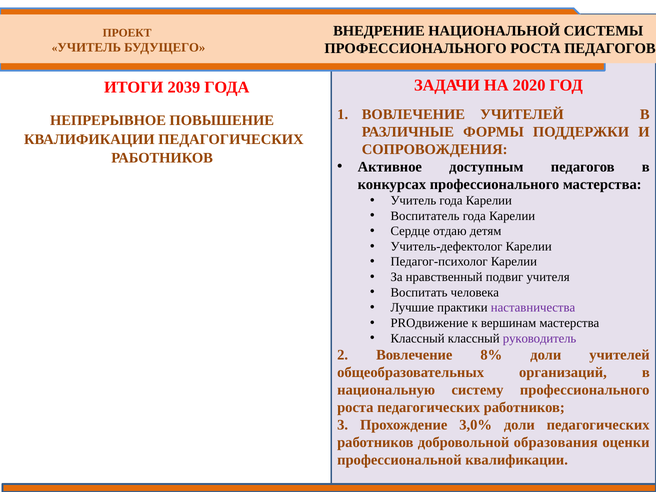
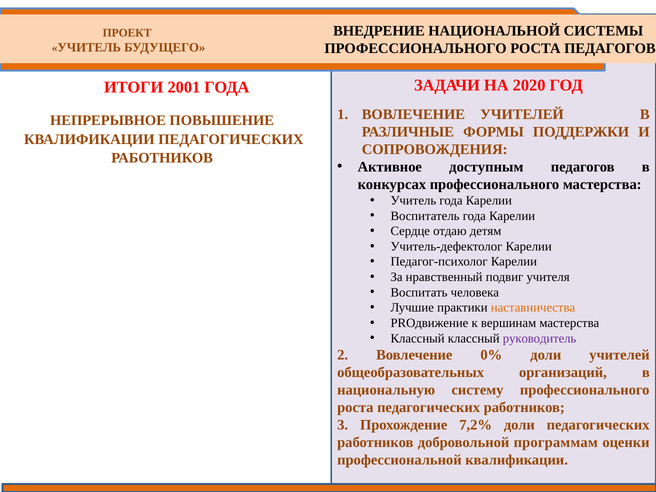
2039: 2039 -> 2001 (184, 87)
наставничества colour: purple -> orange (533, 308)
8%: 8% -> 0% (491, 355)
3,0%: 3,0% -> 7,2% (476, 425)
образования: образования -> программам (556, 442)
